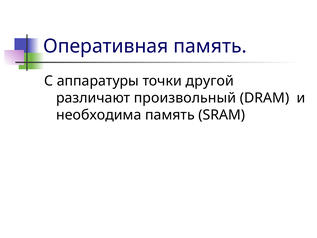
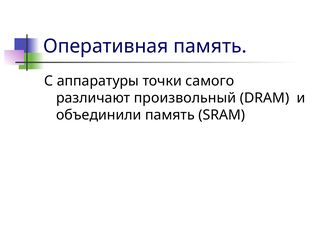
другой: другой -> самого (210, 81)
необходима: необходима -> объединили (99, 115)
